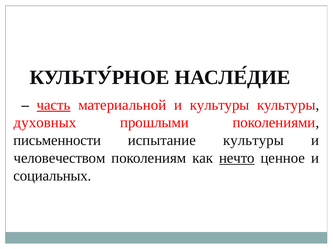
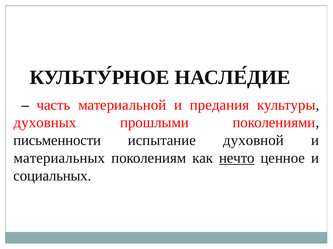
часть underline: present -> none (54, 105)
и культуры: культуры -> предания (219, 105)
испытание культуры: культуры -> духовной (253, 141)
человечеством: человечеством -> материальных (59, 159)
